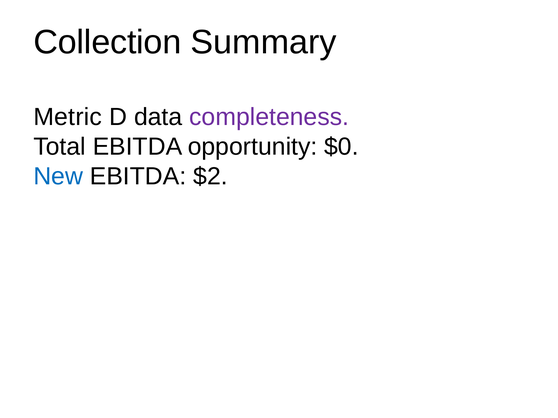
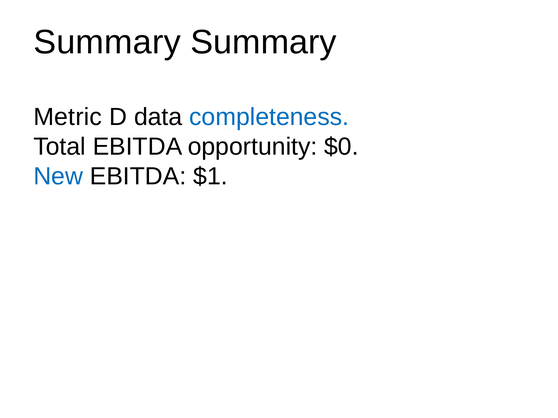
Collection: Collection -> Summary (107, 42)
completeness colour: purple -> blue (269, 117)
$2: $2 -> $1 (211, 177)
